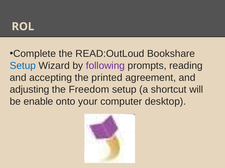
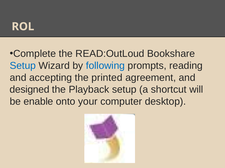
following colour: purple -> blue (105, 66)
adjusting: adjusting -> designed (30, 90)
Freedom: Freedom -> Playback (89, 90)
